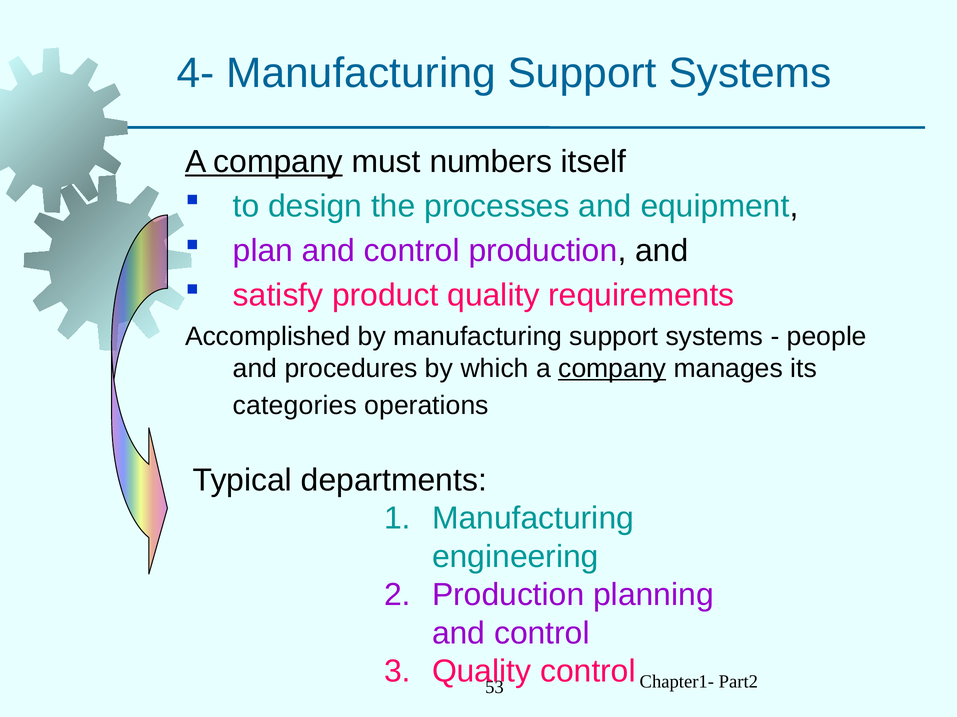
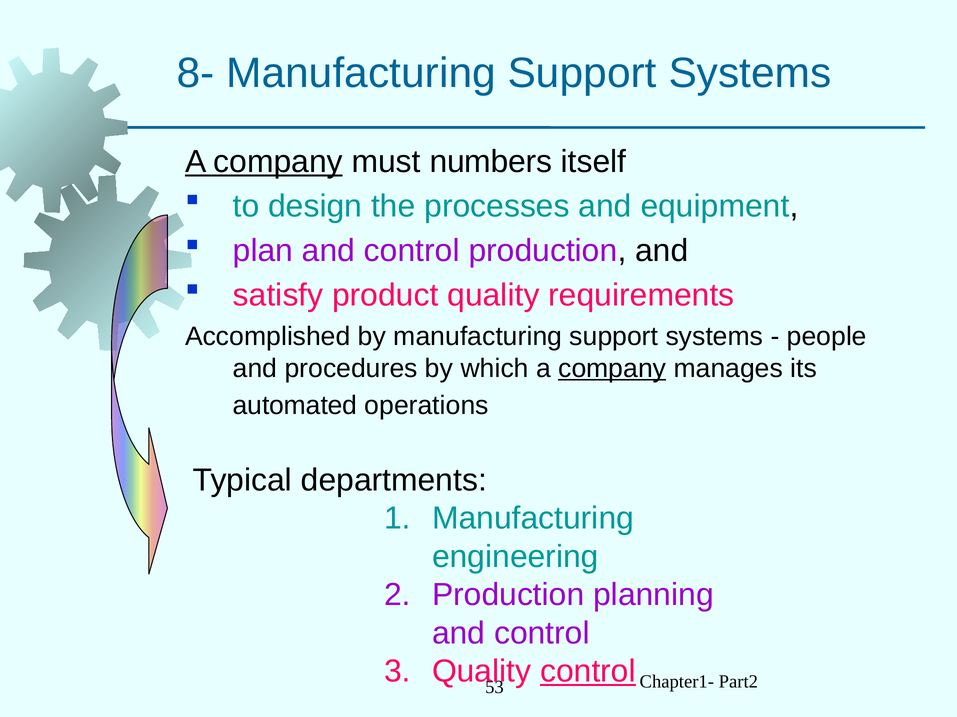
4-: 4- -> 8- (196, 73)
categories: categories -> automated (295, 406)
control underline: none -> present (588, 672)
